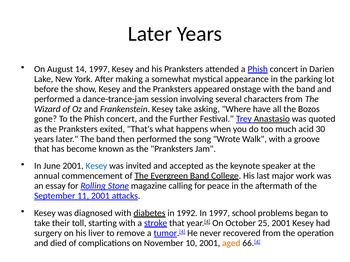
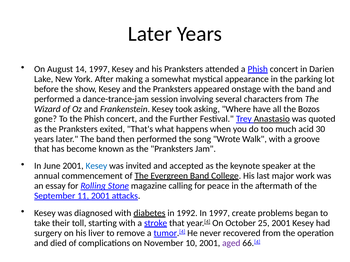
Kesey take: take -> took (184, 109)
school: school -> create (244, 213)
aged colour: orange -> purple (231, 244)
